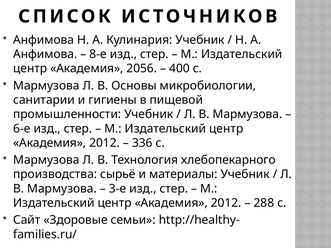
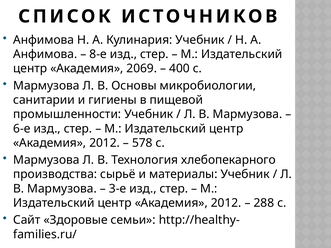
2056: 2056 -> 2069 (142, 69)
336: 336 -> 578 (142, 143)
